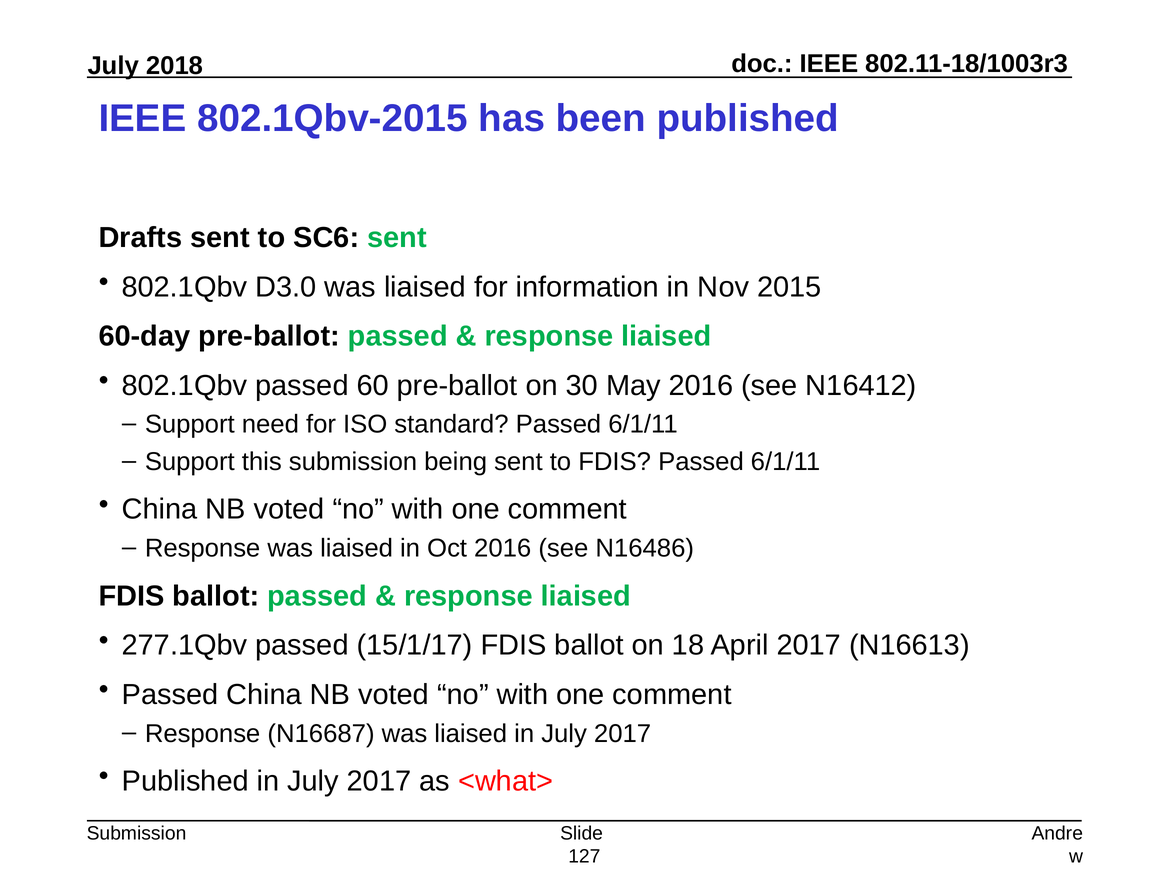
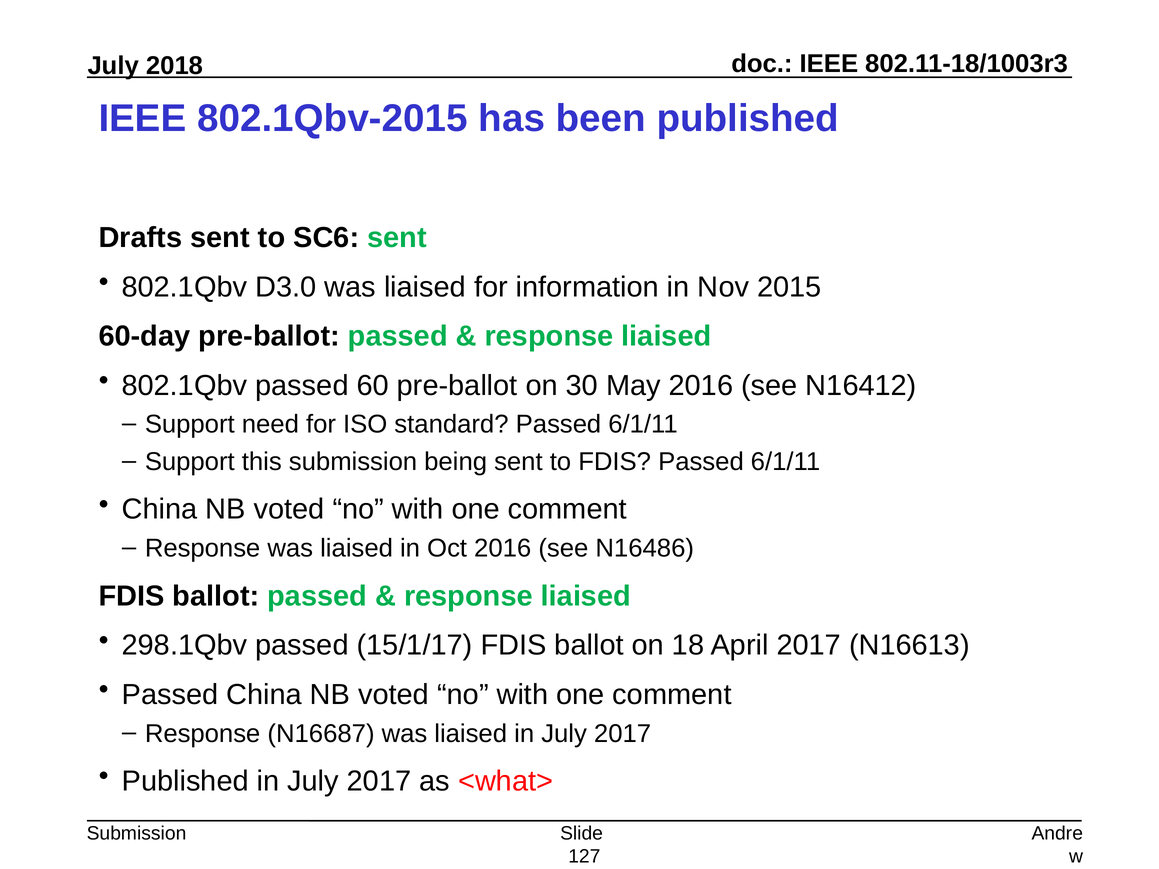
277.1Qbv: 277.1Qbv -> 298.1Qbv (184, 645)
